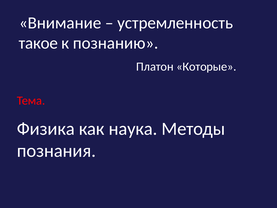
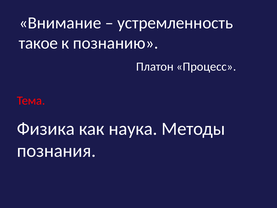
Которые: Которые -> Процесс (206, 66)
